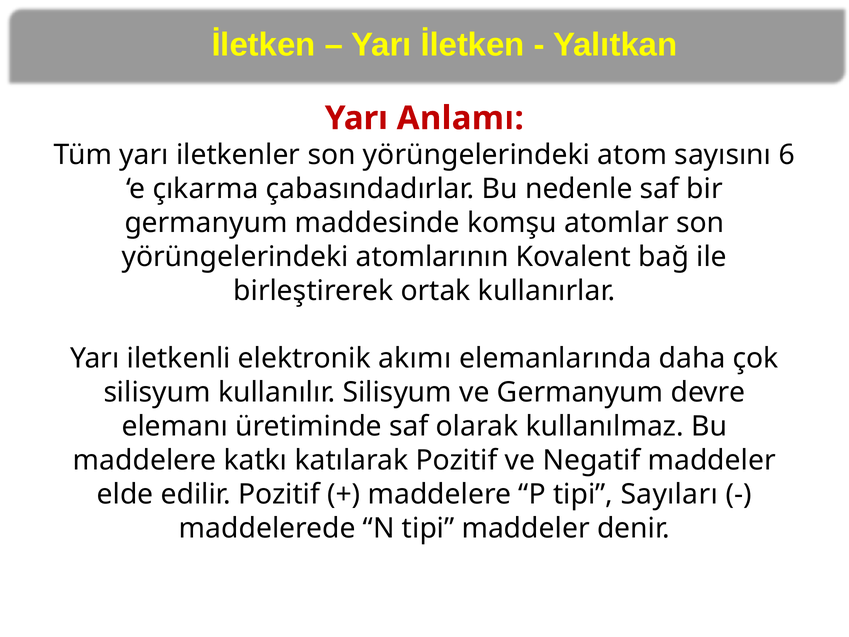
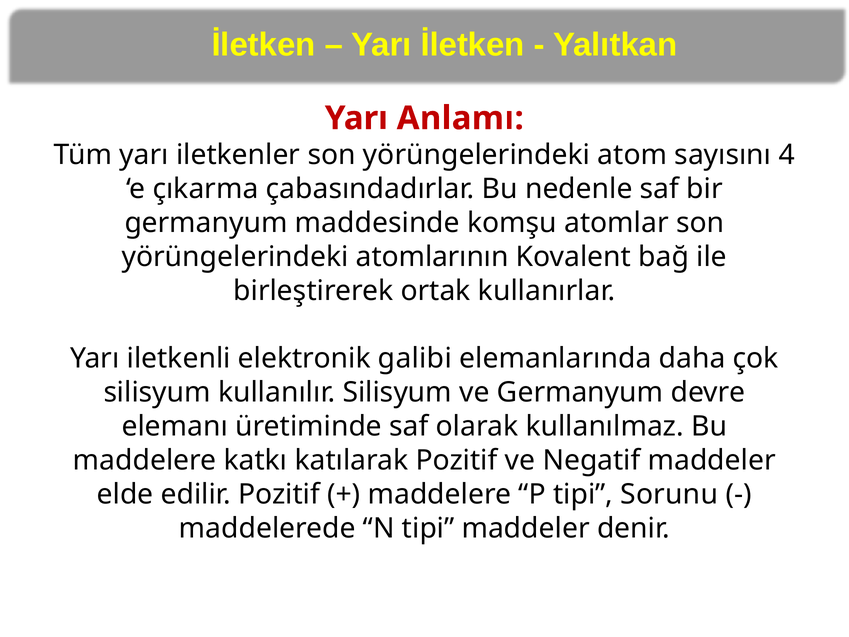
6: 6 -> 4 (787, 155)
akımı: akımı -> galibi (415, 359)
Sayıları: Sayıları -> Sorunu (669, 494)
